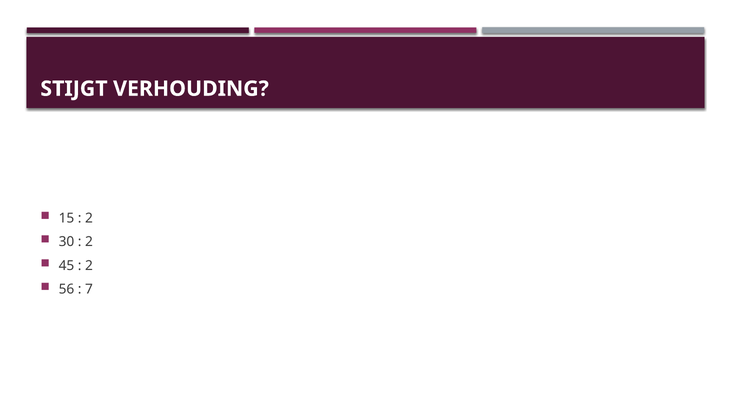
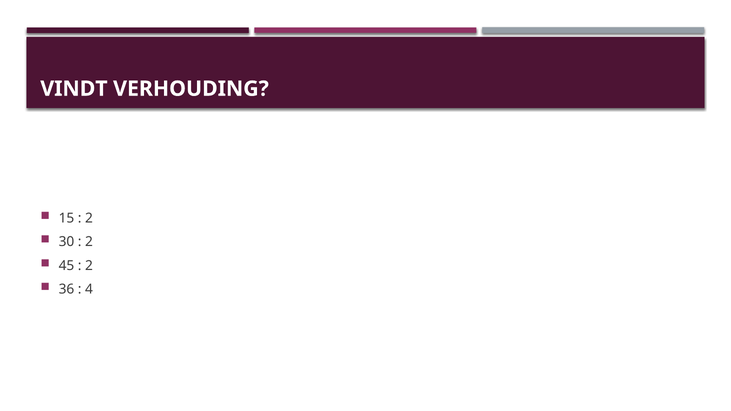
STIJGT: STIJGT -> VINDT (74, 89)
56: 56 -> 36 (66, 289)
7: 7 -> 4 (89, 289)
